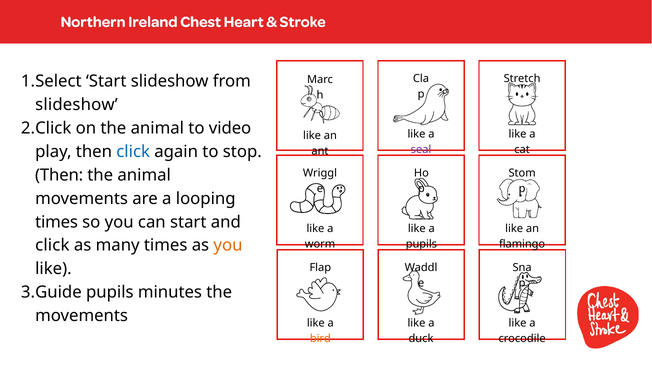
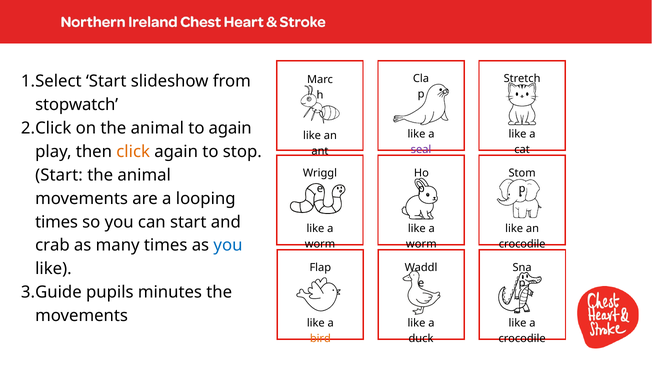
slideshow: slideshow -> stopwatch (77, 105)
to video: video -> again (230, 128)
click colour: blue -> orange (133, 152)
Then: Then -> Start (59, 175)
click: click -> crab (52, 245)
you colour: orange -> blue (228, 245)
pupils: pupils -> worm (421, 244)
flamingo: flamingo -> crocodile (522, 244)
